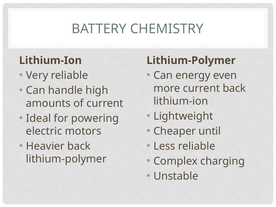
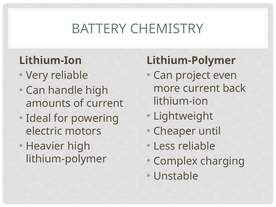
energy: energy -> project (193, 75)
Heavier back: back -> high (79, 146)
